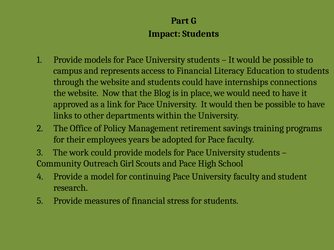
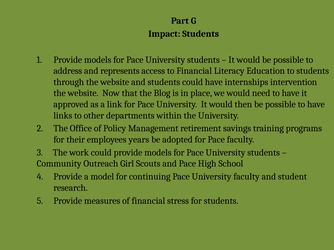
campus: campus -> address (68, 71)
connections: connections -> intervention (294, 82)
